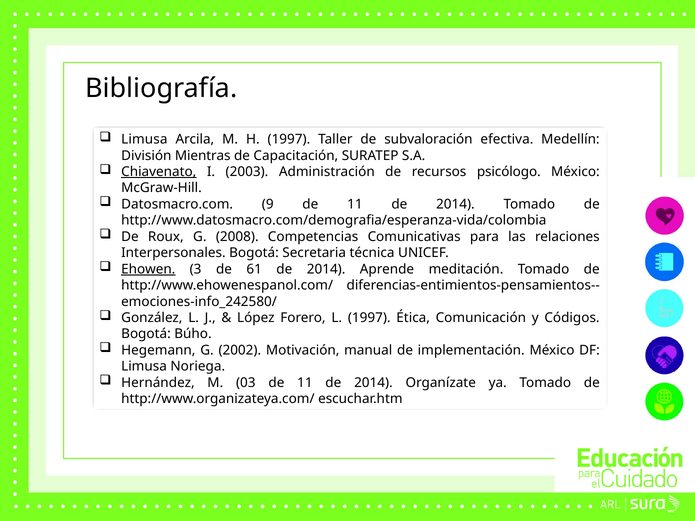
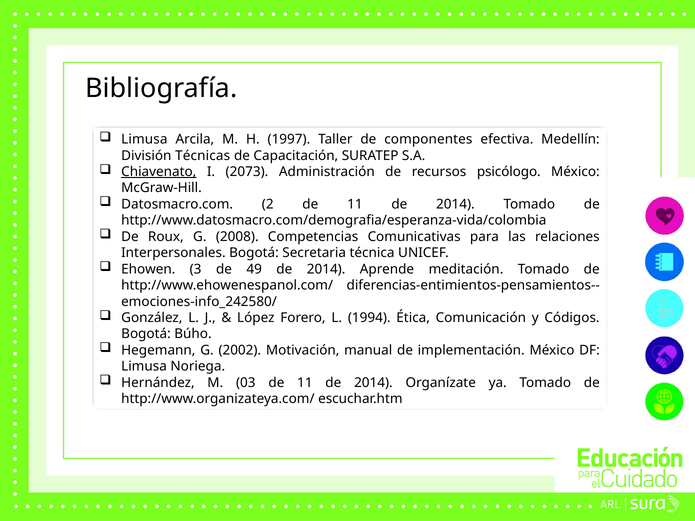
subvaloración: subvaloración -> componentes (428, 139)
Mientras: Mientras -> Técnicas (203, 156)
2003: 2003 -> 2073 (247, 172)
9: 9 -> 2 (268, 204)
Ehowen underline: present -> none (148, 269)
61: 61 -> 49 (254, 269)
L 1997: 1997 -> 1994 (369, 318)
